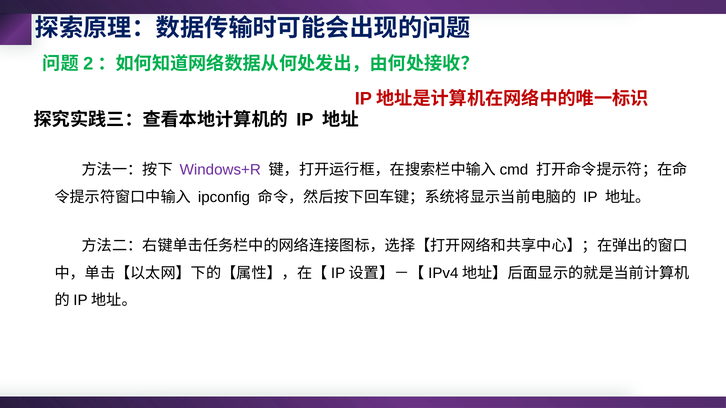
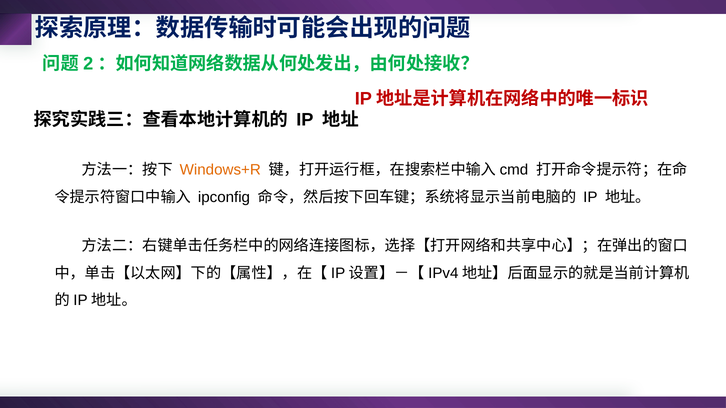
Windows+R colour: purple -> orange (220, 170)
